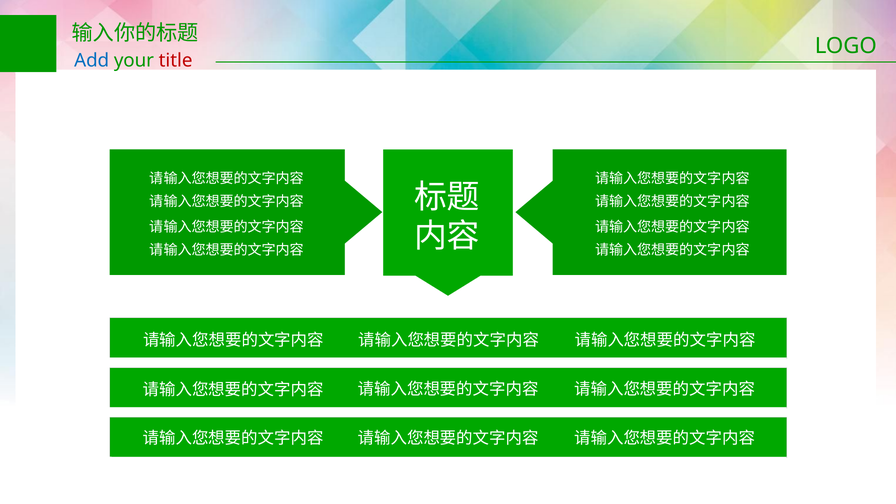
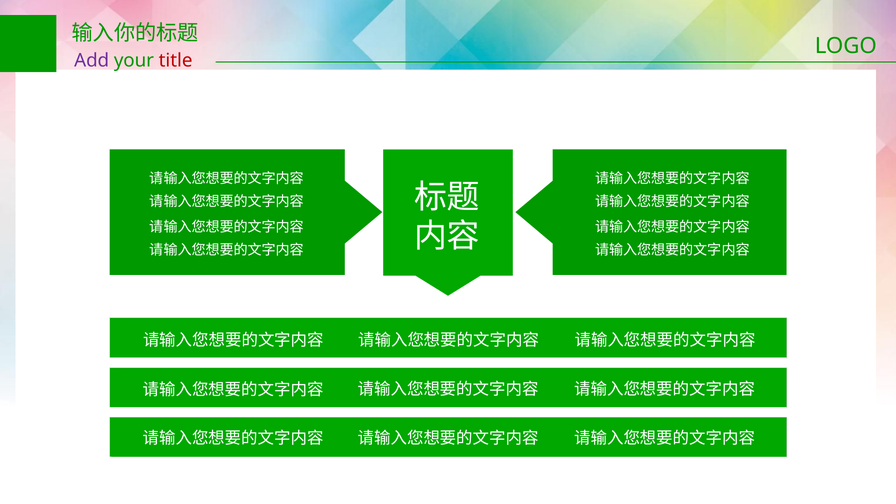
Add colour: blue -> purple (92, 61)
